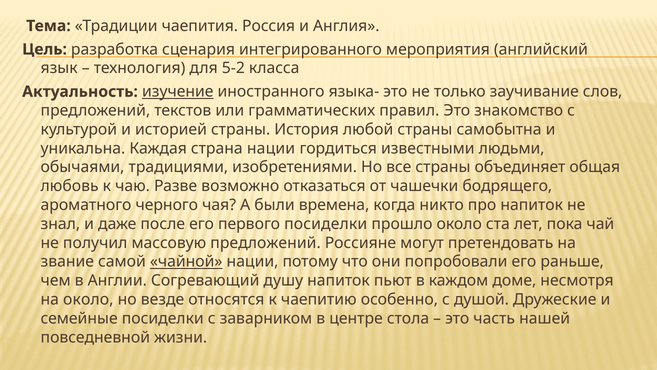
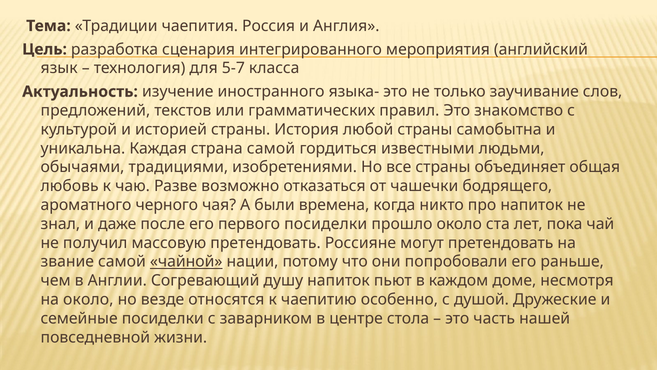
5-2: 5-2 -> 5-7 (233, 68)
изучение underline: present -> none (178, 92)
страна нации: нации -> самой (271, 148)
массовую предложений: предложений -> претендовать (266, 243)
